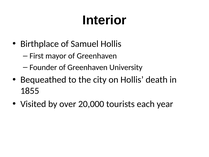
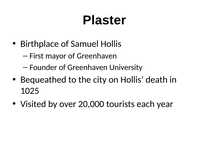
Interior: Interior -> Plaster (104, 20)
1855: 1855 -> 1025 (30, 91)
